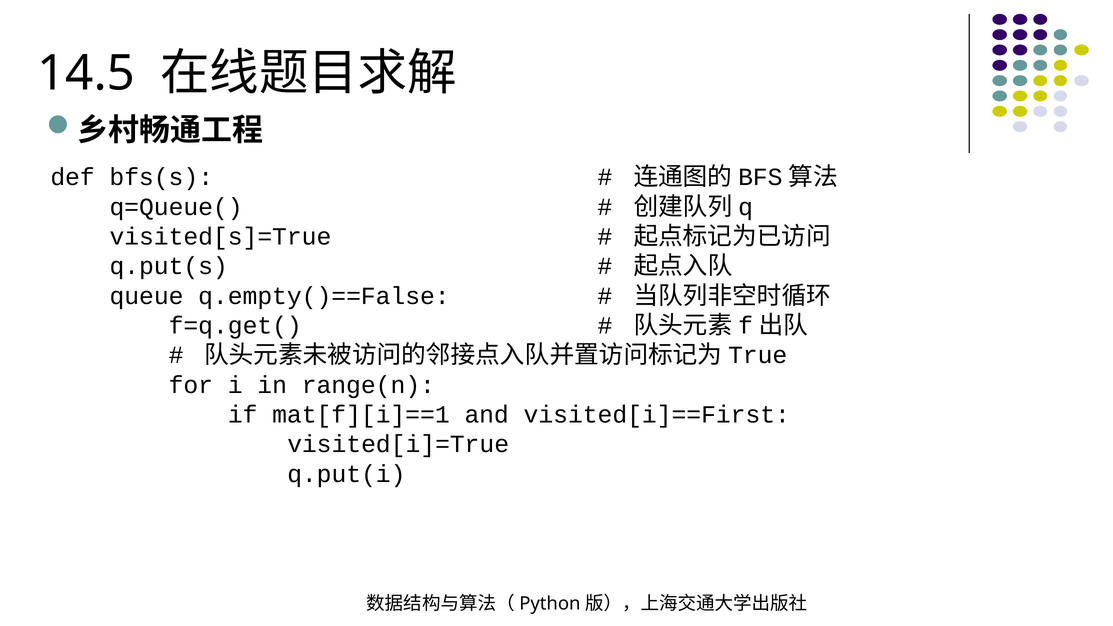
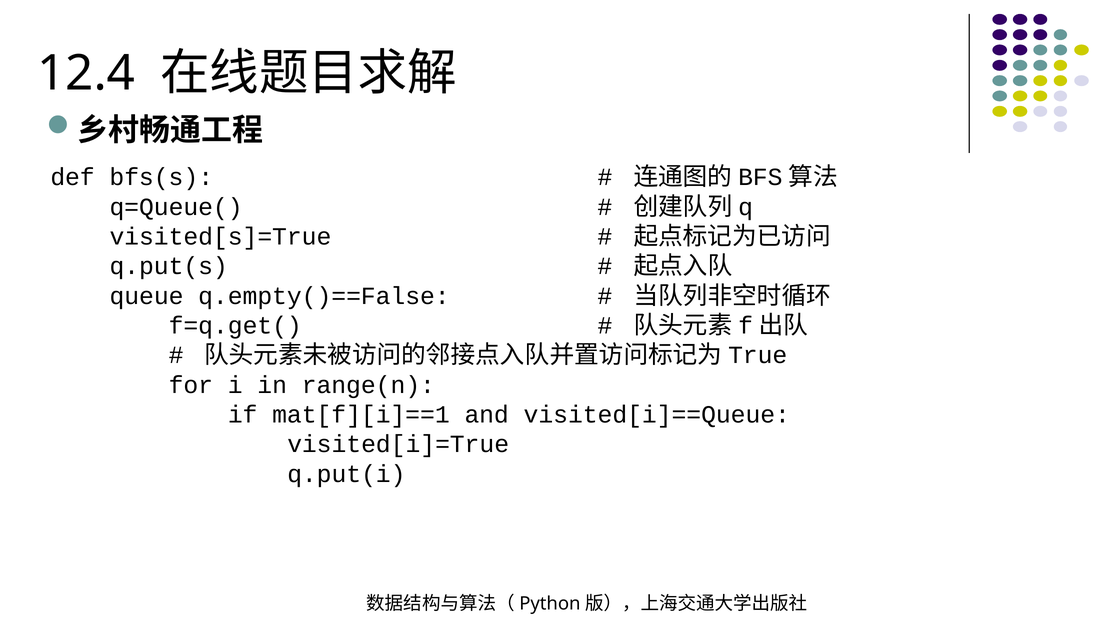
14.5: 14.5 -> 12.4 (86, 73)
visited[i]==First: visited[i]==First -> visited[i]==Queue (657, 415)
